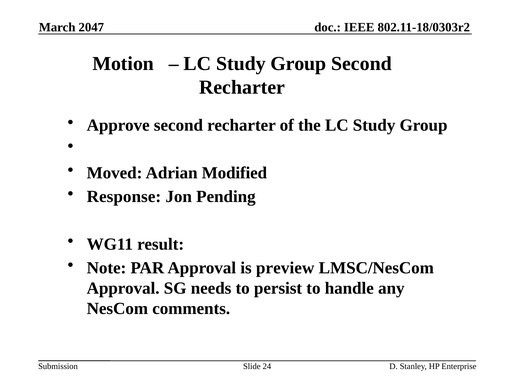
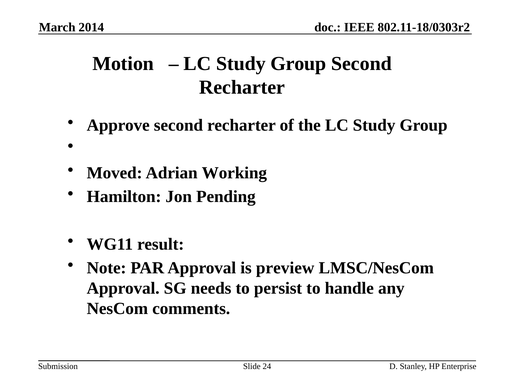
2047: 2047 -> 2014 (91, 27)
Modified: Modified -> Working (234, 173)
Response: Response -> Hamilton (124, 197)
